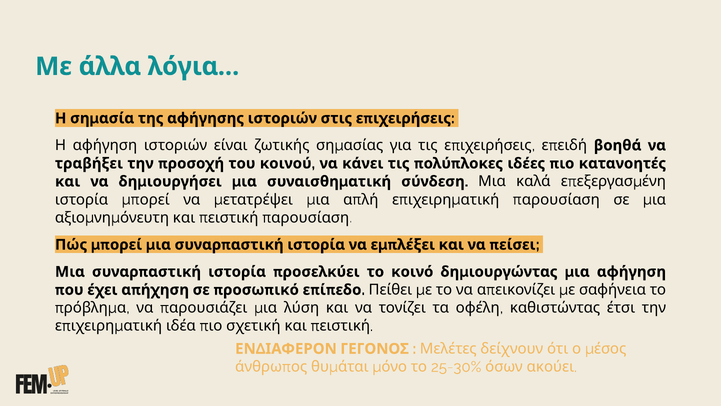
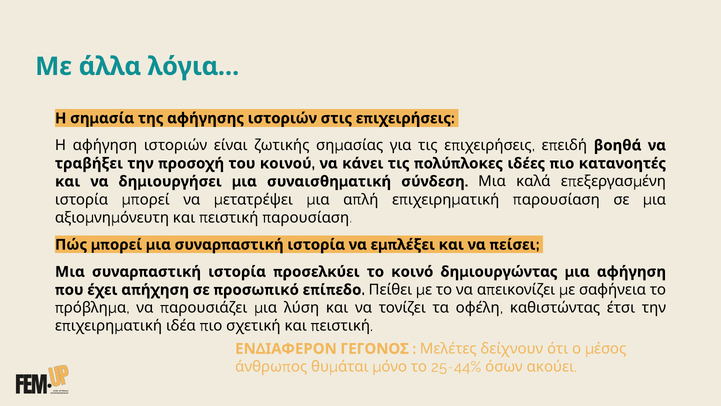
25-30%: 25-30% -> 25-44% (456, 366)
